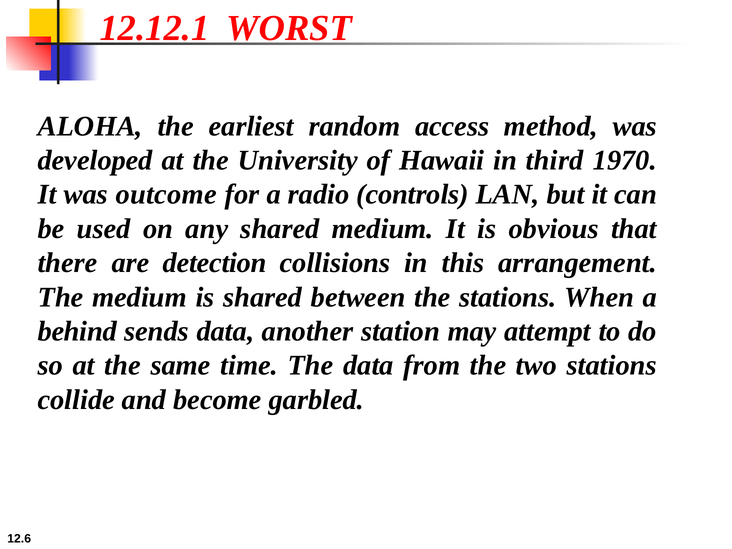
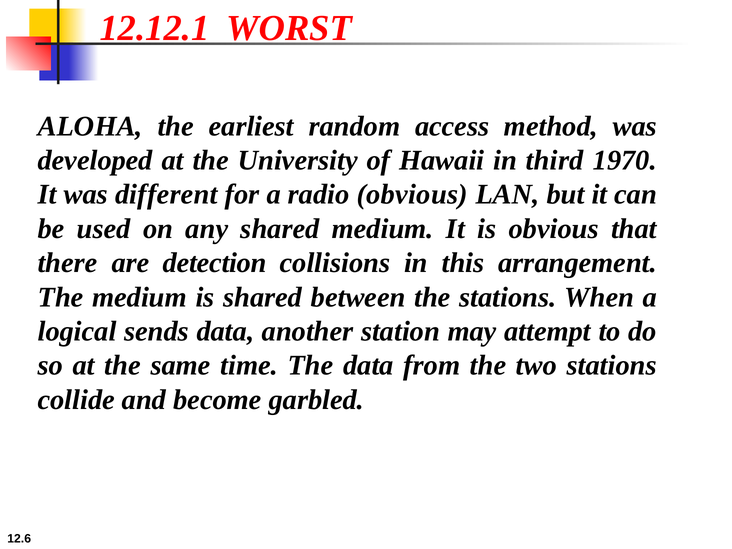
outcome: outcome -> different (166, 195)
radio controls: controls -> obvious (412, 195)
behind: behind -> logical (77, 331)
